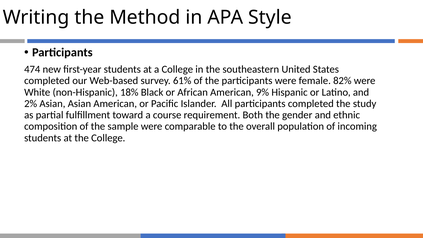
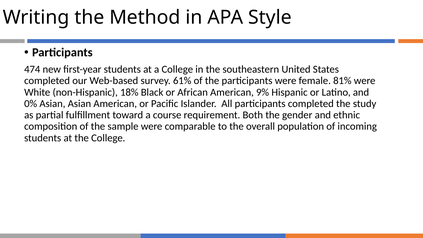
82%: 82% -> 81% (342, 81)
2%: 2% -> 0% (31, 104)
